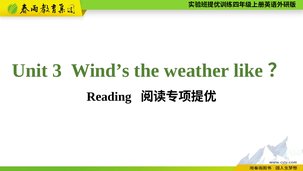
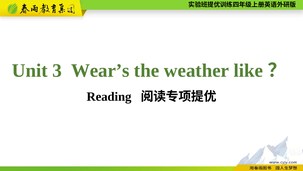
Wind’s: Wind’s -> Wear’s (100, 70)
